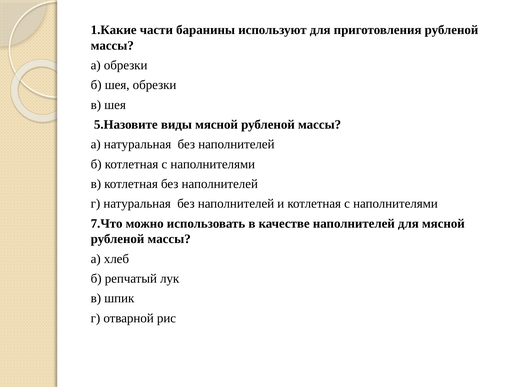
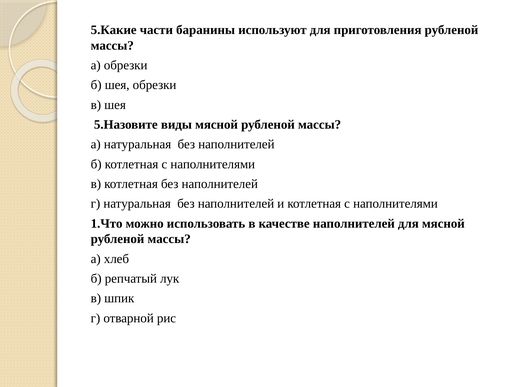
1.Какие: 1.Какие -> 5.Какие (114, 30)
7.Что: 7.Что -> 1.Что (107, 224)
